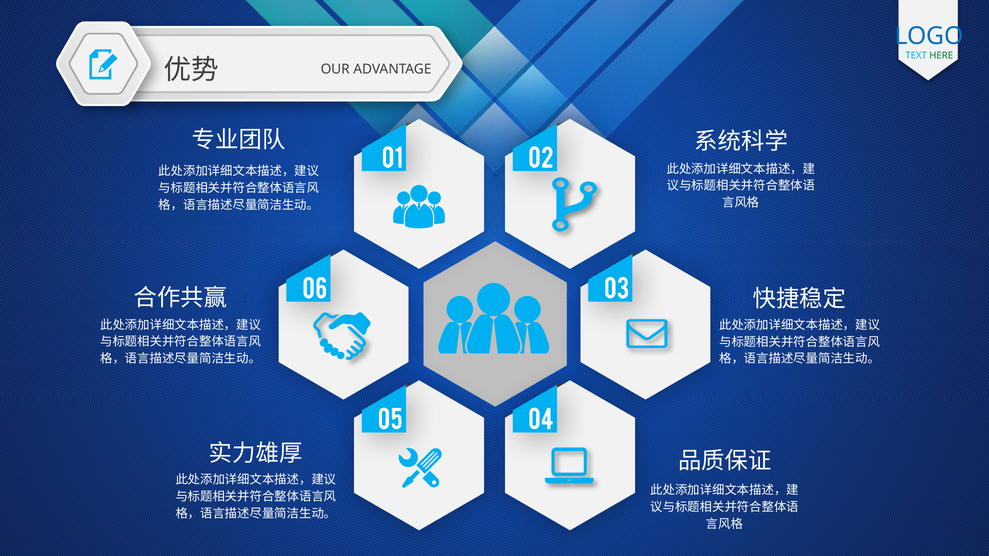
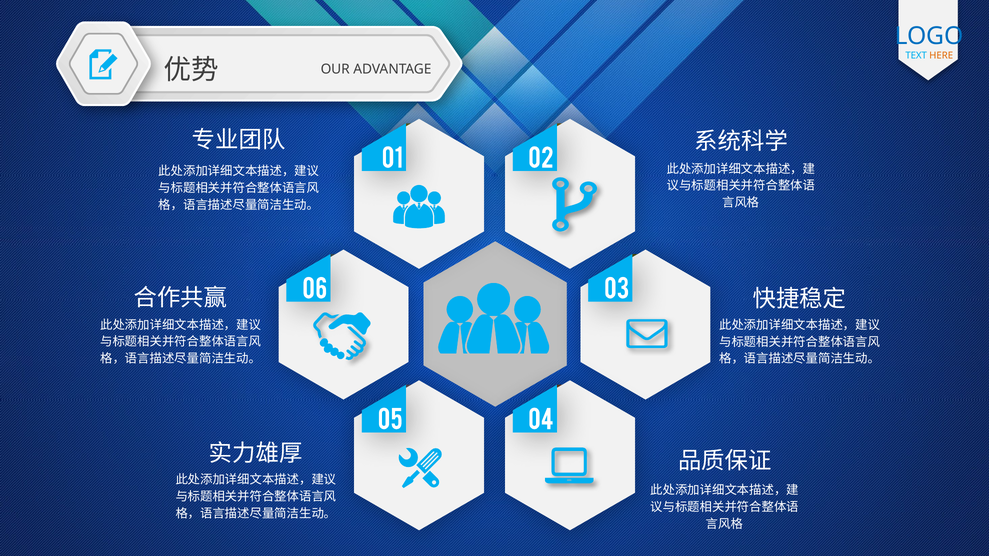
HERE colour: green -> orange (941, 56)
